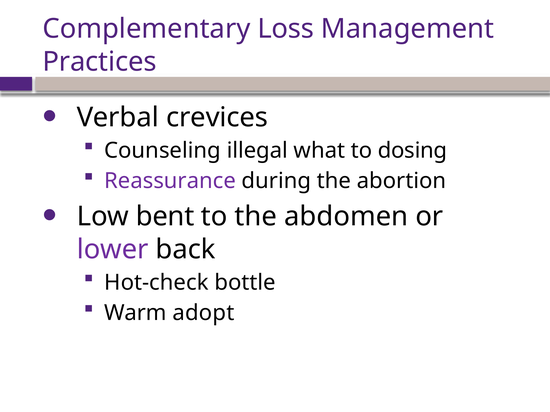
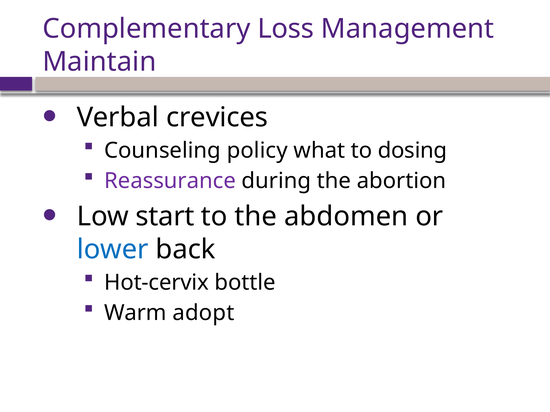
Practices: Practices -> Maintain (99, 62)
illegal: illegal -> policy (257, 151)
bent: bent -> start (165, 217)
lower colour: purple -> blue (113, 250)
Hot-check: Hot-check -> Hot-cervix (157, 283)
